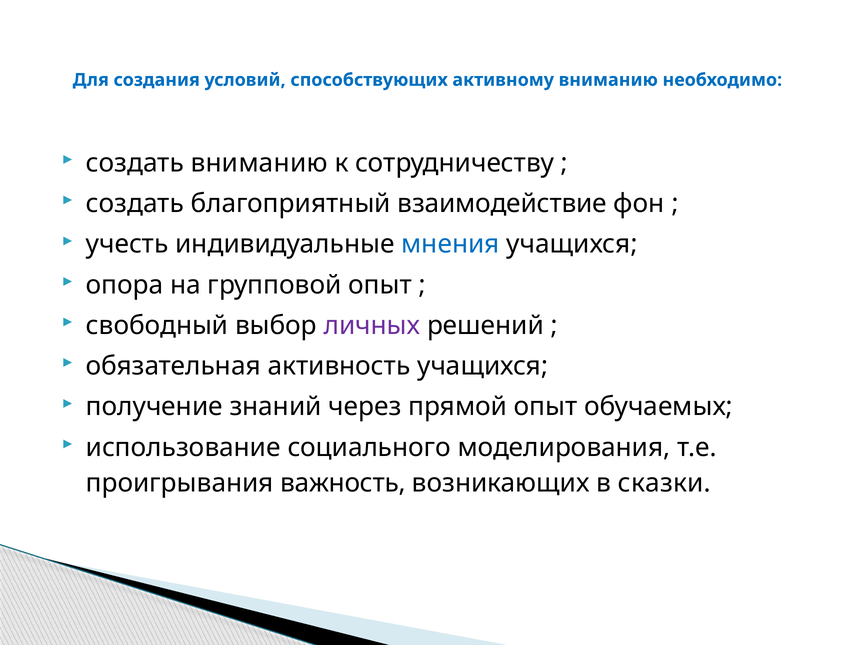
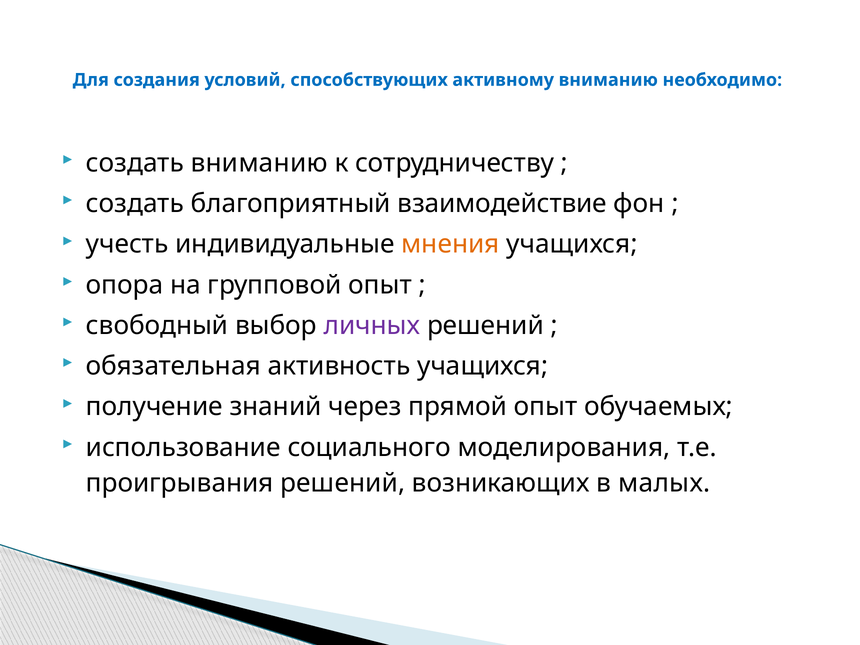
мнения colour: blue -> orange (450, 244)
проигрывания важность: важность -> решений (343, 483)
сказки: сказки -> малых (664, 483)
